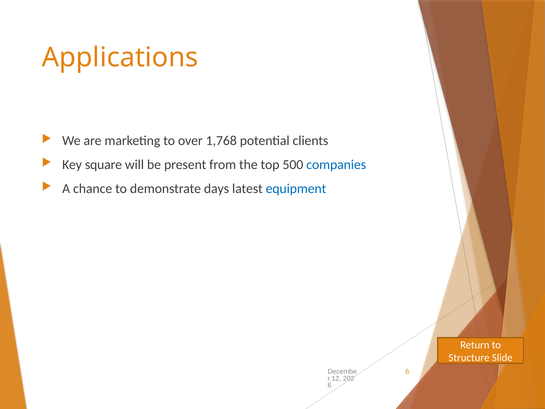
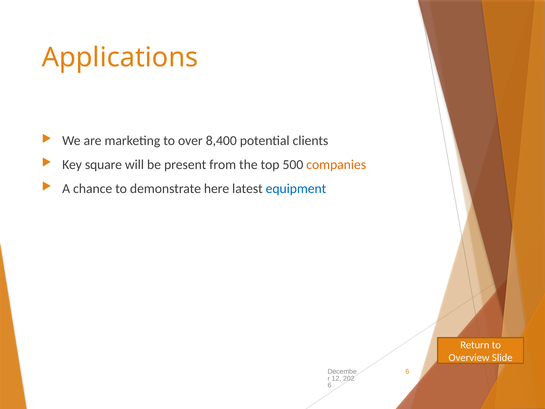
1,768: 1,768 -> 8,400 (221, 141)
companies colour: blue -> orange (336, 165)
days: days -> here (217, 188)
Structure: Structure -> Overview (469, 357)
